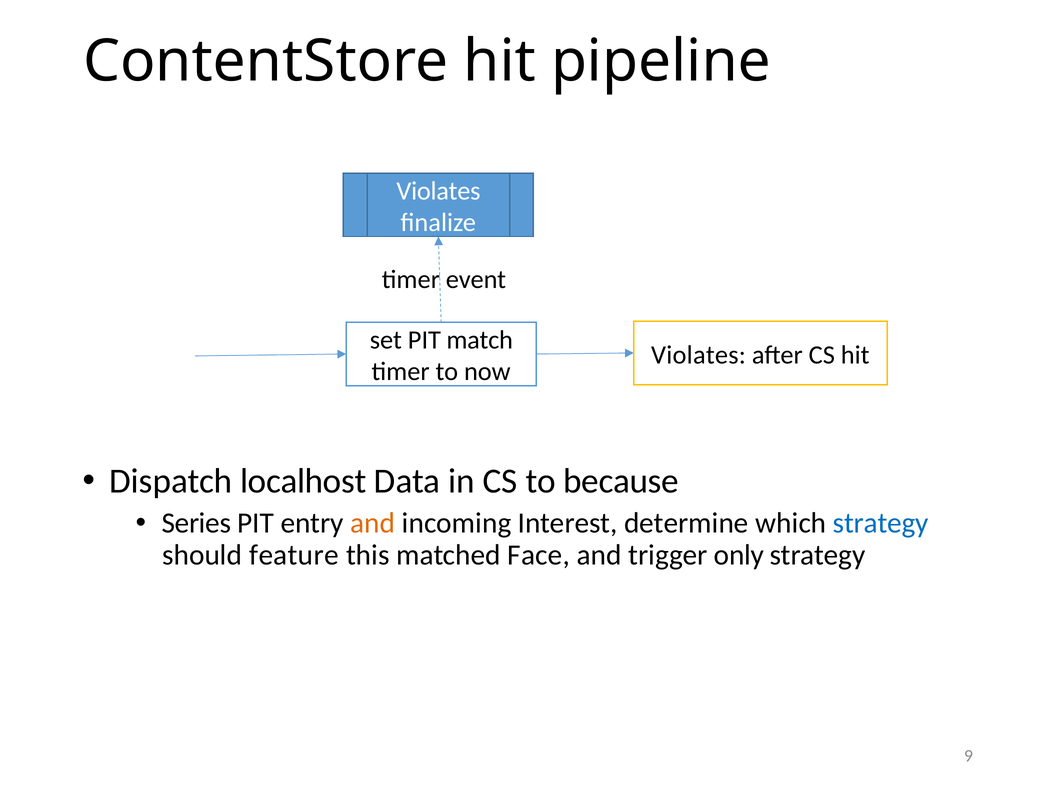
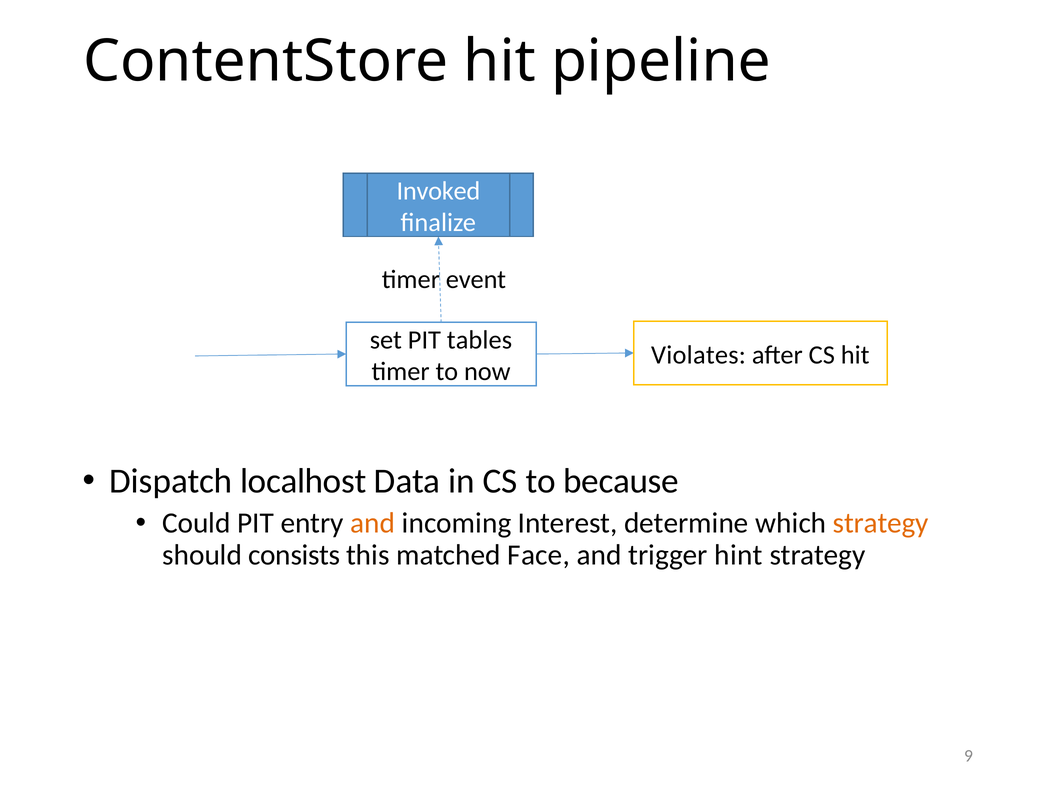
Violates: Violates -> Invoked (438, 191)
match: match -> tables (479, 340)
Series: Series -> Could (196, 523)
strategy colour: blue -> orange (881, 523)
feature: feature -> consists (294, 555)
only: only -> hint (739, 555)
